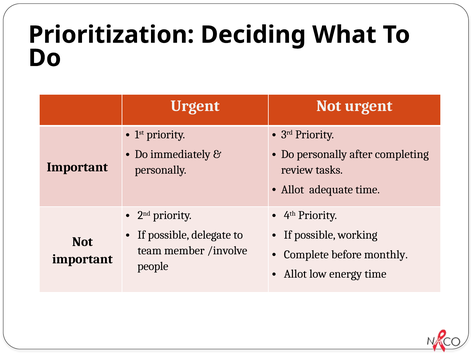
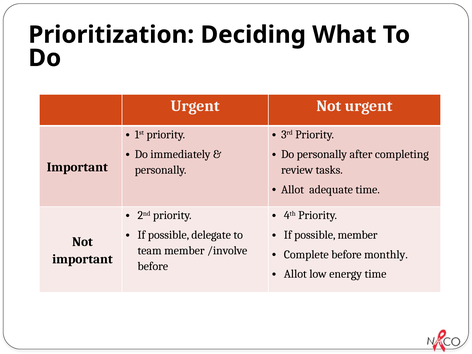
possible working: working -> member (358, 235)
people: people -> before (153, 266)
